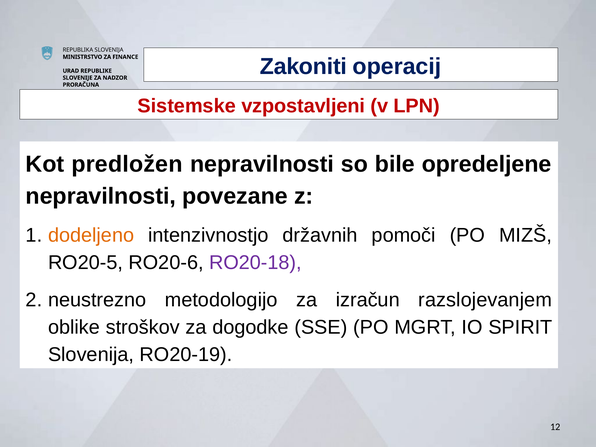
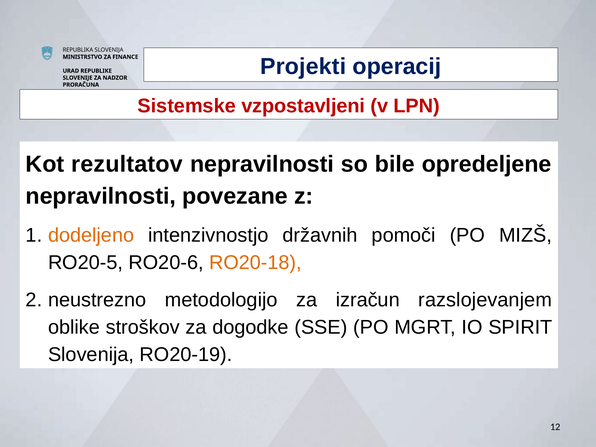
Zakoniti: Zakoniti -> Projekti (303, 66)
predložen: predložen -> rezultatov (127, 164)
RO20-18 colour: purple -> orange (255, 263)
